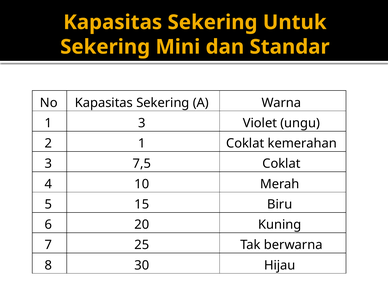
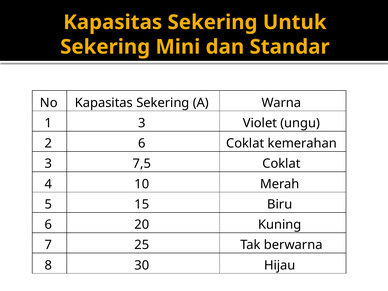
2 1: 1 -> 6 (142, 143)
